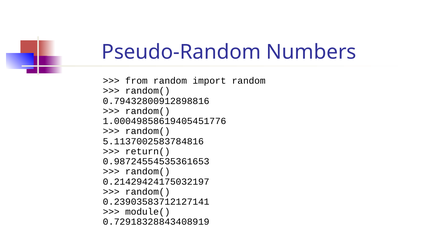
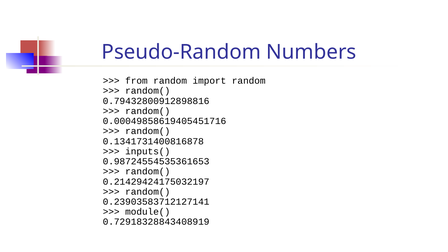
1.00049858619405451776: 1.00049858619405451776 -> 0.00049858619405451716 (164, 121)
5.1137002583784816: 5.1137002583784816 -> 0.1341731400816878 (153, 141)
return(: return( -> inputs( (148, 151)
